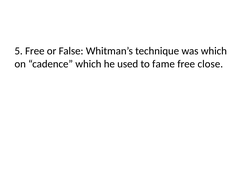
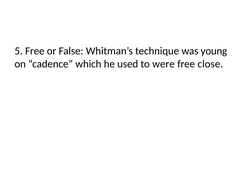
was which: which -> young (214, 51)
fame: fame -> were (163, 64)
